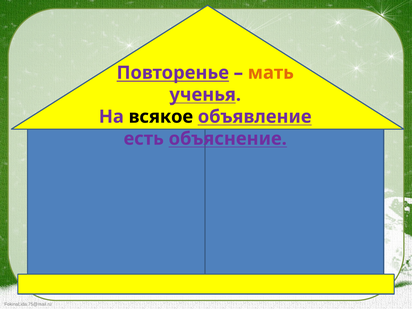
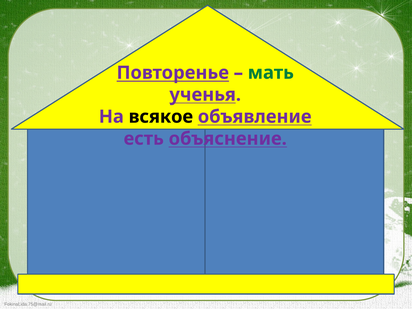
мать colour: orange -> green (271, 73)
